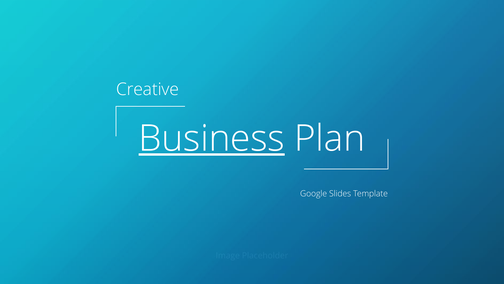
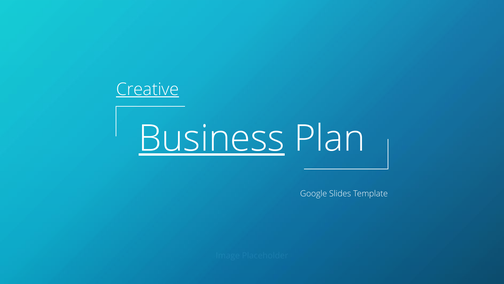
Creative underline: none -> present (148, 89)
